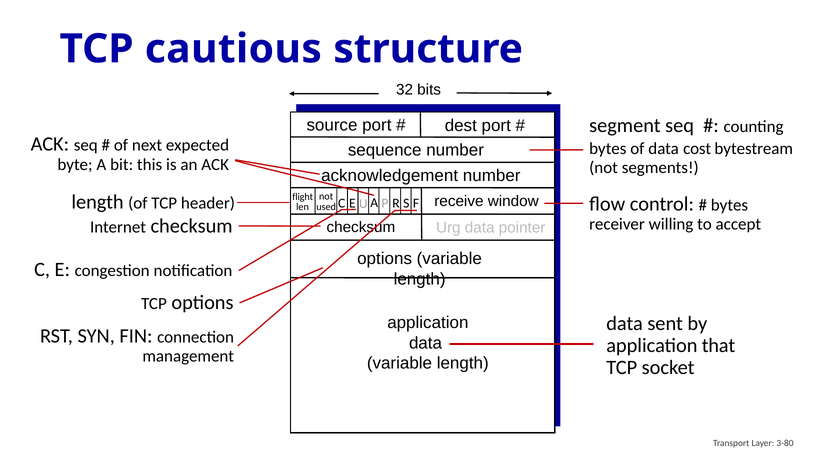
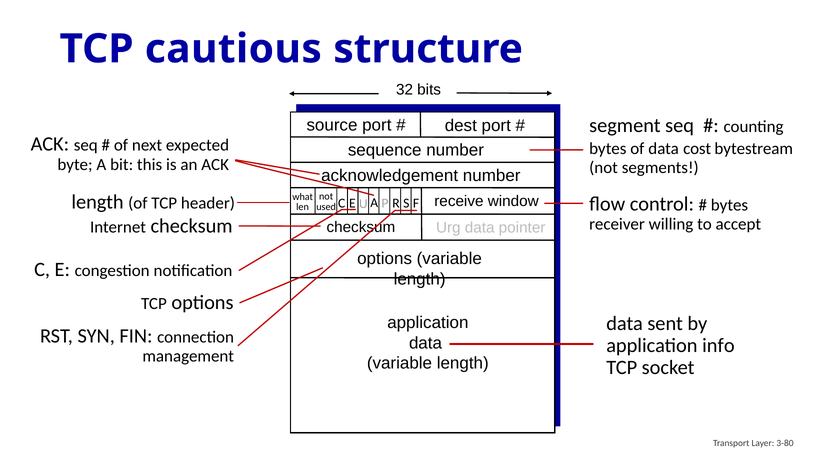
flight: flight -> what (303, 197)
that: that -> info (718, 346)
